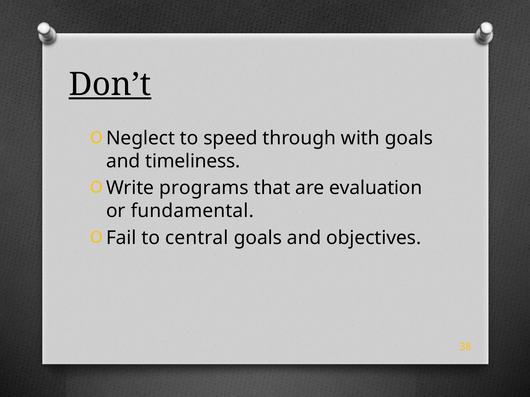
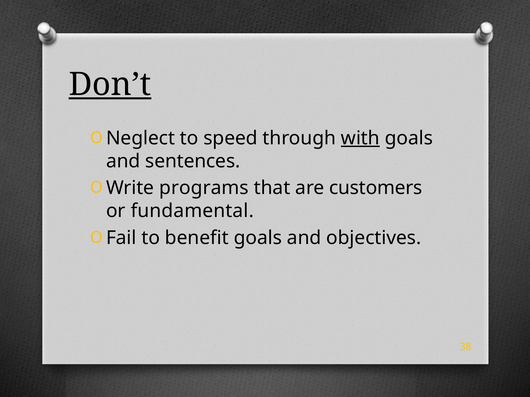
with underline: none -> present (360, 138)
timeliness: timeliness -> sentences (193, 161)
evaluation: evaluation -> customers (376, 188)
central: central -> benefit (197, 238)
